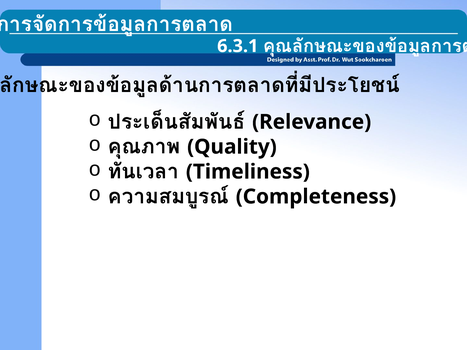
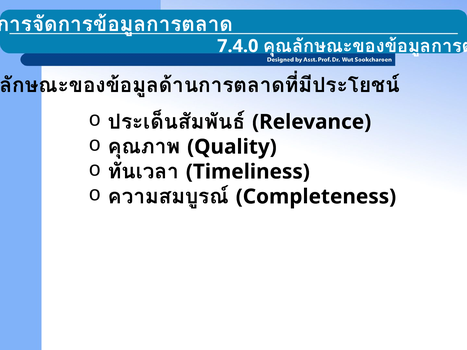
6.3.1: 6.3.1 -> 7.4.0 (238, 46)
